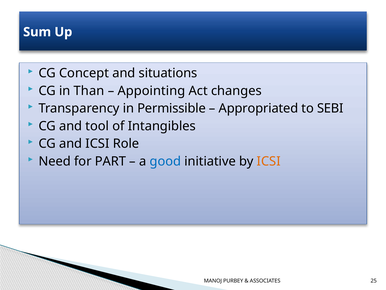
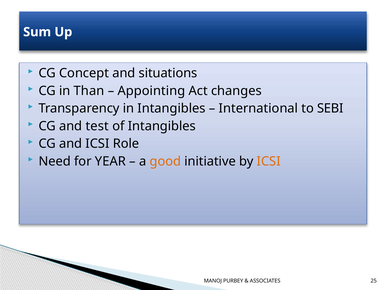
in Permissible: Permissible -> Intangibles (172, 108)
Appropriated: Appropriated -> International (258, 108)
tool: tool -> test (97, 126)
PART: PART -> YEAR (110, 161)
good colour: blue -> orange (165, 161)
